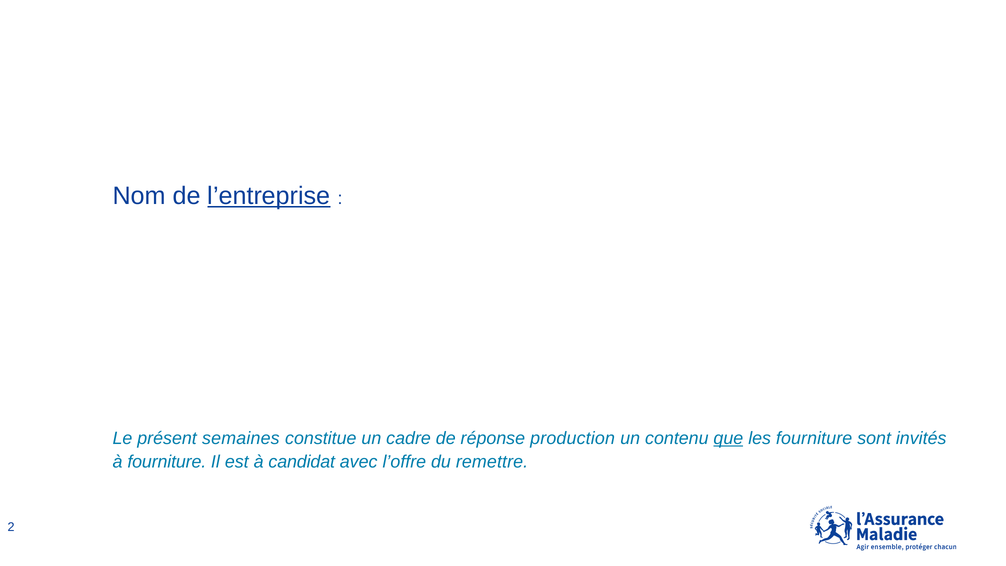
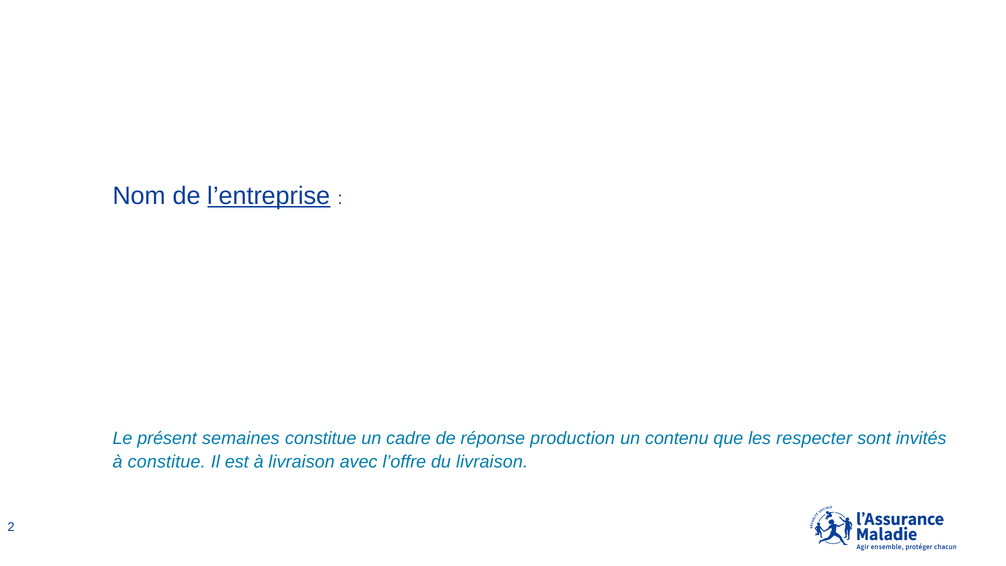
que underline: present -> none (728, 438)
les fourniture: fourniture -> respecter (814, 438)
à fourniture: fourniture -> constitue (167, 462)
à candidat: candidat -> livraison (302, 462)
du remettre: remettre -> livraison (492, 462)
